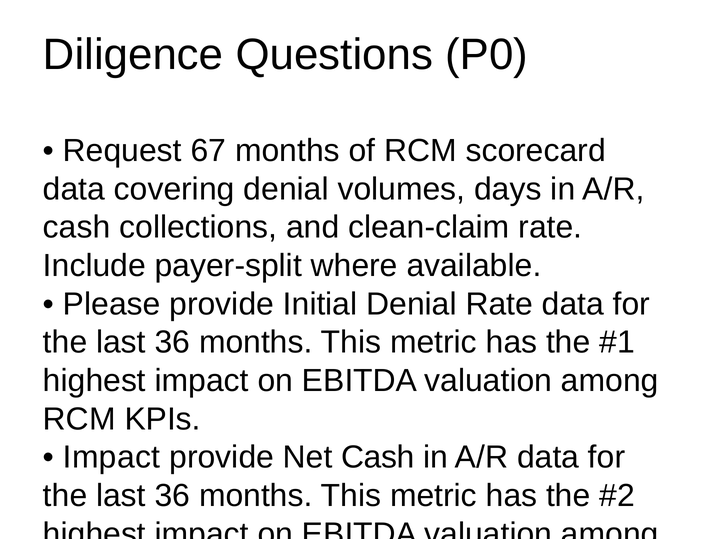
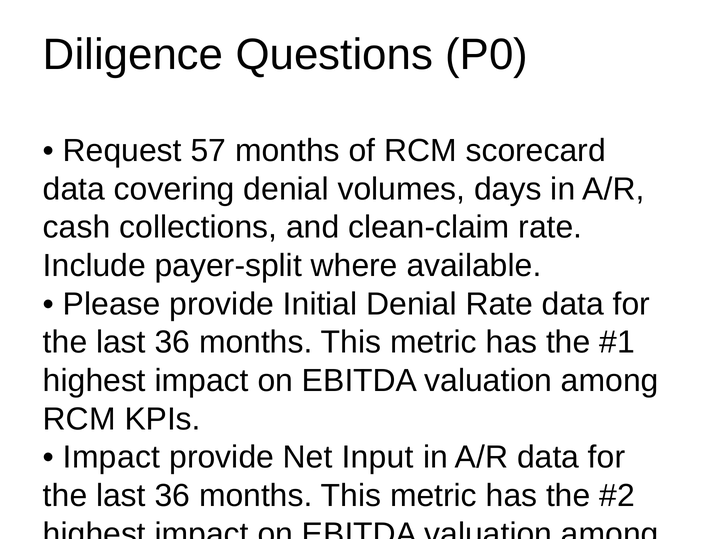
67: 67 -> 57 (208, 151)
Net Cash: Cash -> Input (378, 457)
